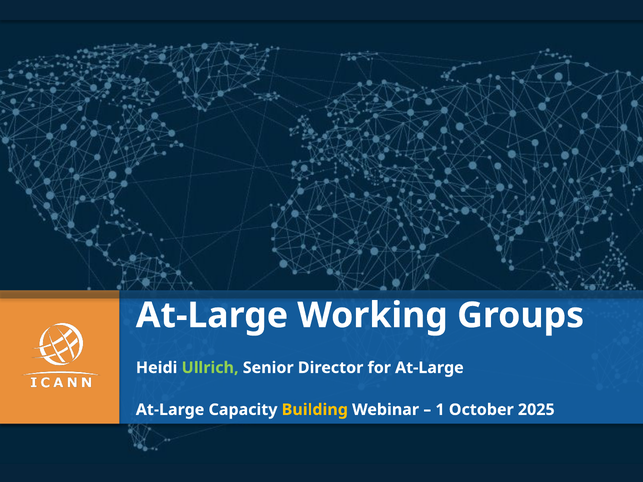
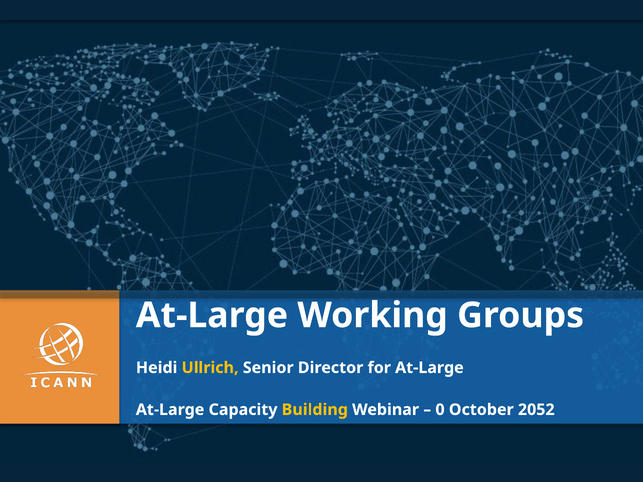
Ullrich colour: light green -> yellow (210, 368)
1: 1 -> 0 (440, 410)
2025: 2025 -> 2052 (536, 410)
